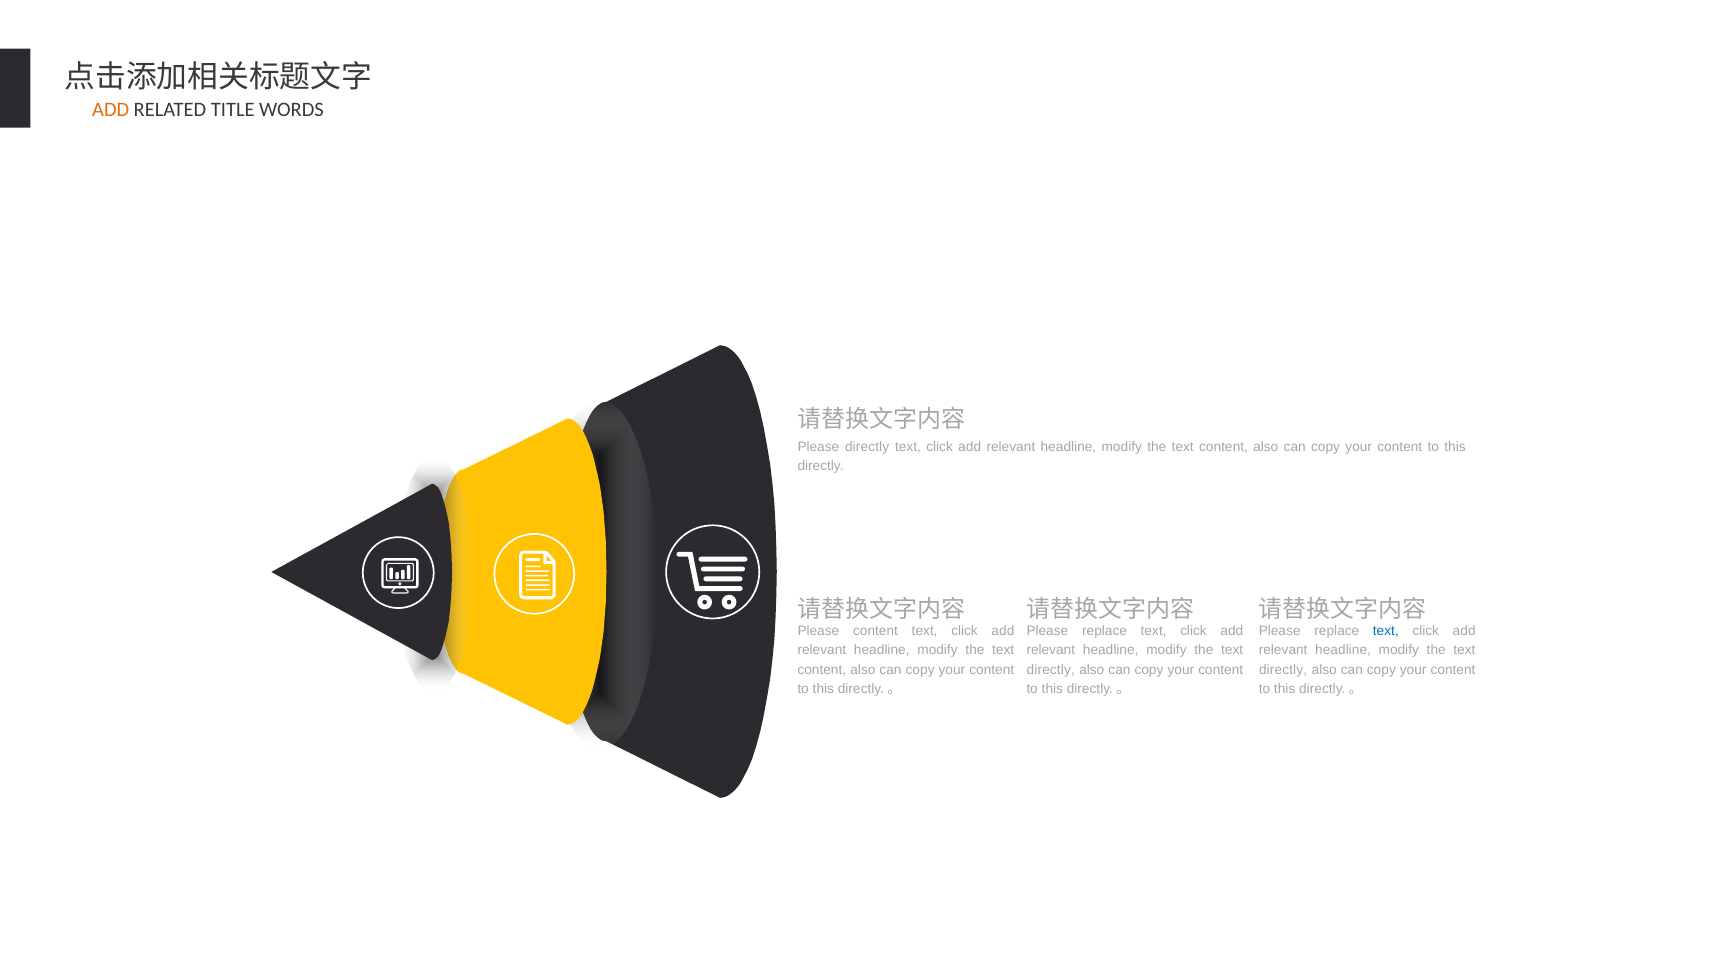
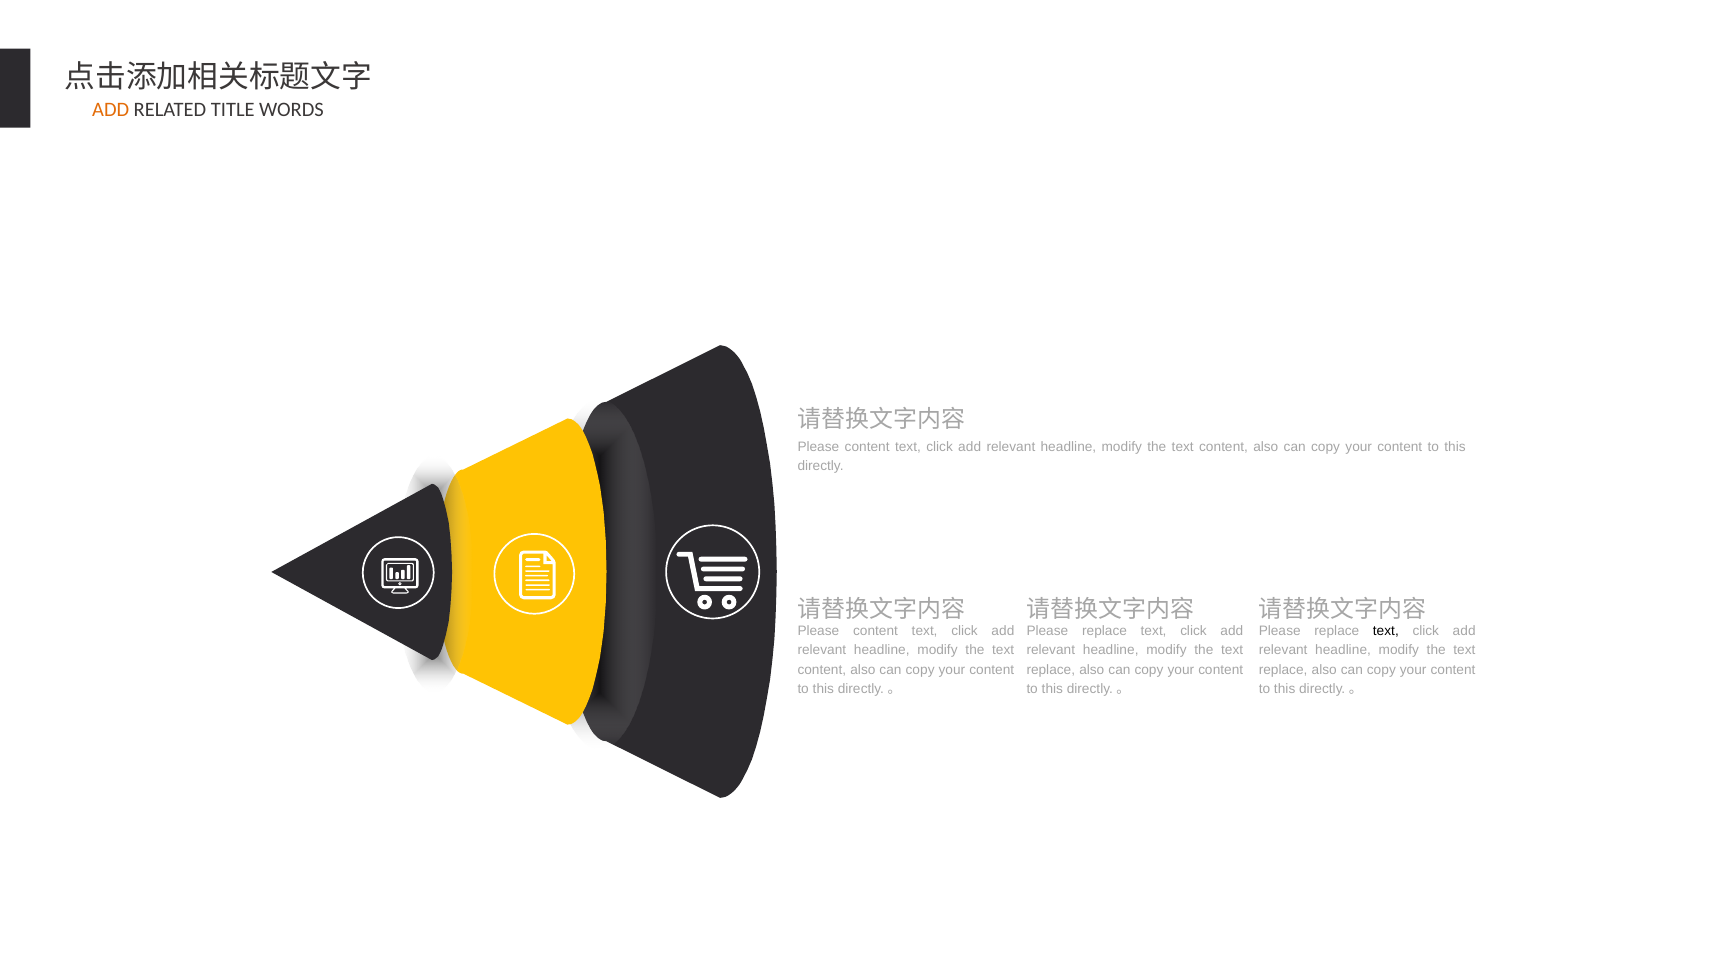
directly: directly -> content (867, 447)
text colour: blue -> black (1386, 631)
directly: directly -> replace (1051, 670)
directly: directly -> replace (1283, 670)
